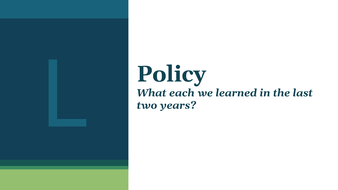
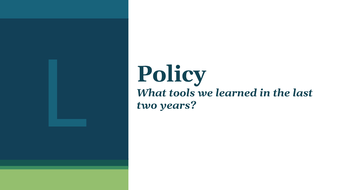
each: each -> tools (182, 93)
